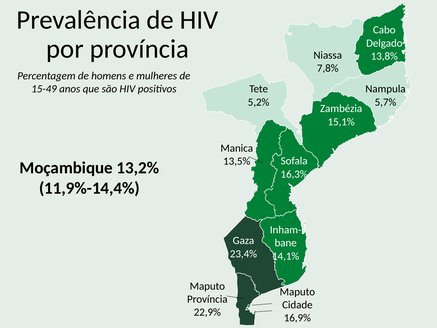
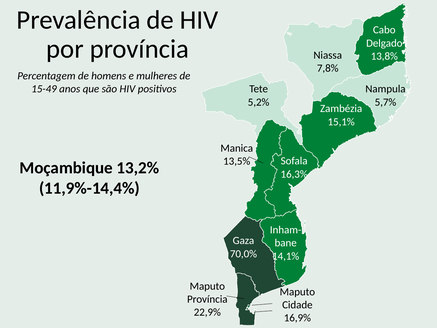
23,4%: 23,4% -> 70,0% (243, 254)
